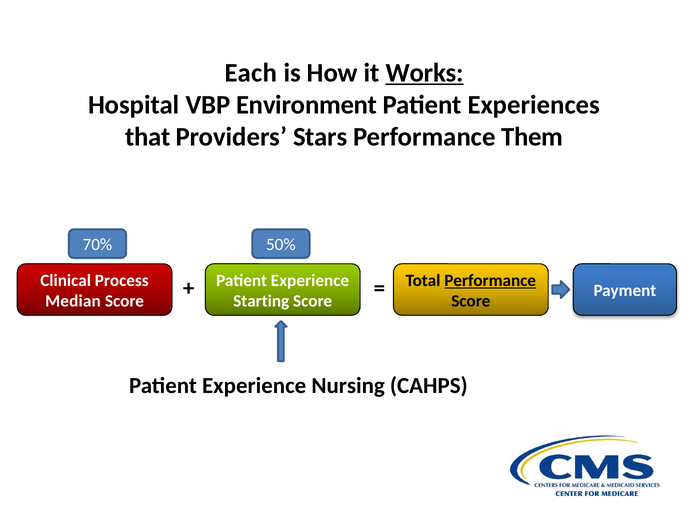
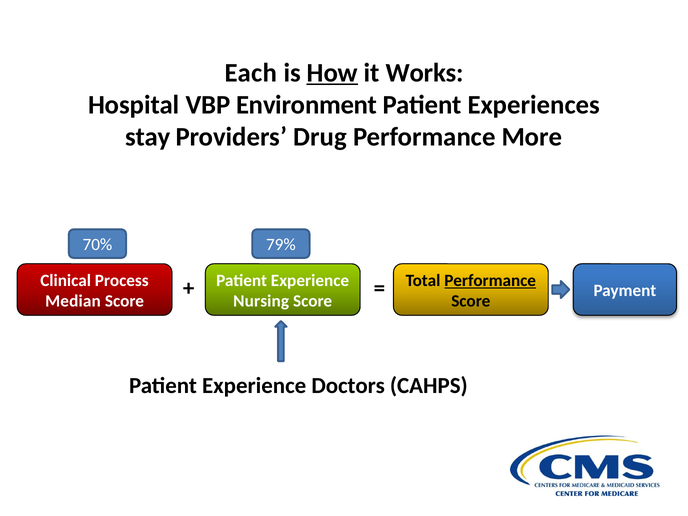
How underline: none -> present (332, 73)
Works underline: present -> none (425, 73)
that: that -> stay (148, 137)
Stars: Stars -> Drug (320, 137)
Them: Them -> More (532, 137)
50%: 50% -> 79% (281, 245)
Starting: Starting -> Nursing (261, 301)
Nursing: Nursing -> Doctors (348, 386)
